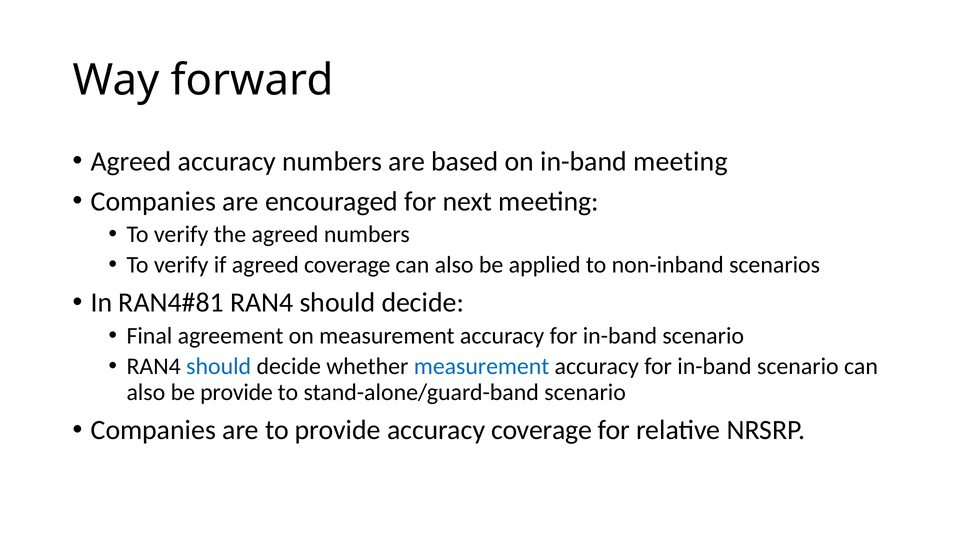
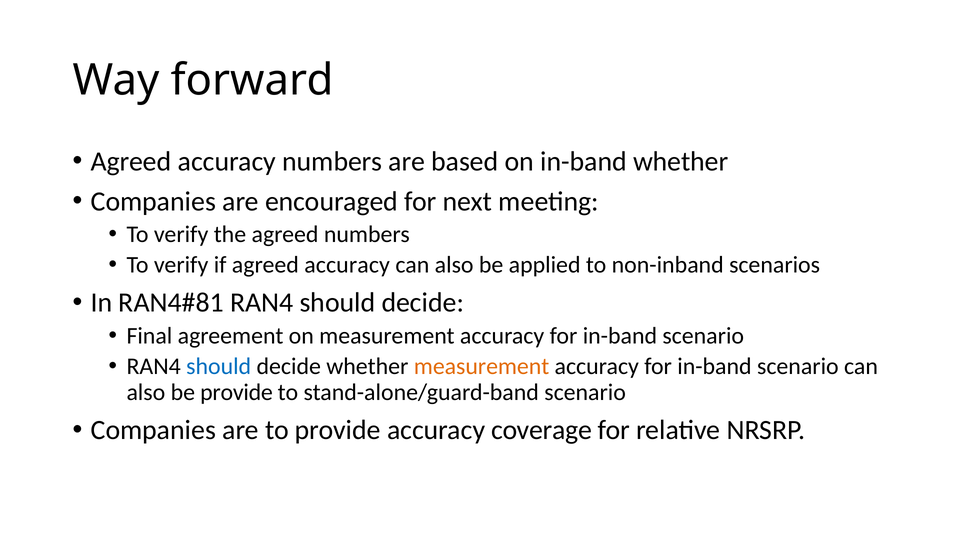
in-band meeting: meeting -> whether (681, 161)
if agreed coverage: coverage -> accuracy (347, 265)
measurement colour: blue -> orange (482, 367)
